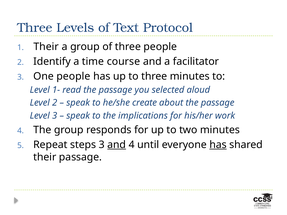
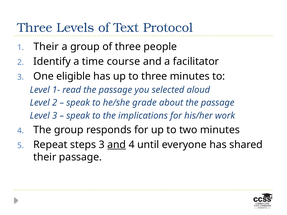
One people: people -> eligible (74, 76)
create: create -> grade (144, 103)
has underline: present -> none (218, 145)
